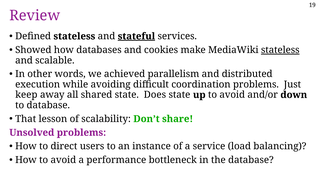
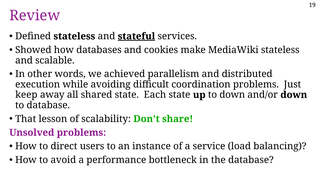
stateless underline: present -> none (280, 50)
Does: Does -> Each (155, 95)
up to avoid: avoid -> down (232, 95)
